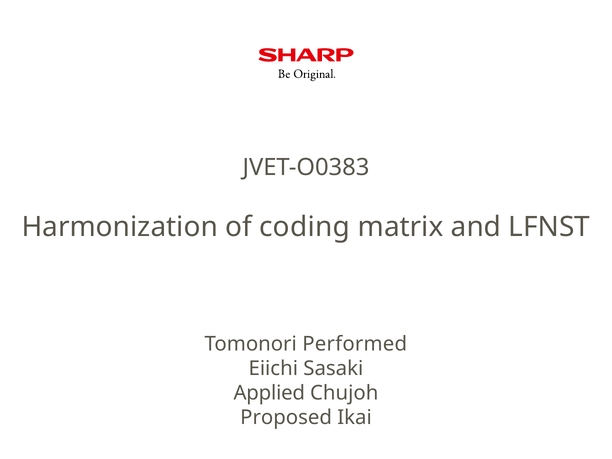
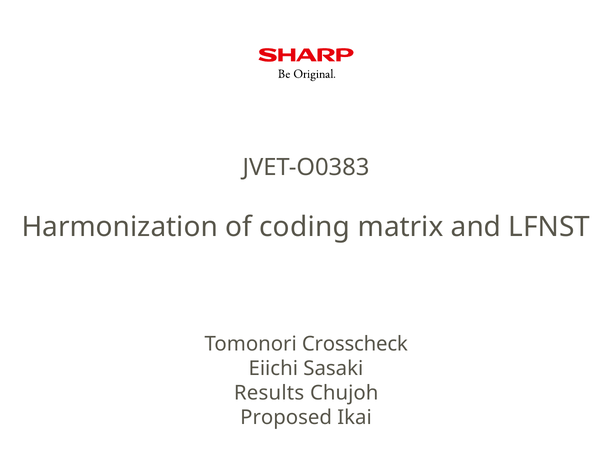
Performed: Performed -> Crosscheck (355, 344)
Applied: Applied -> Results (269, 393)
